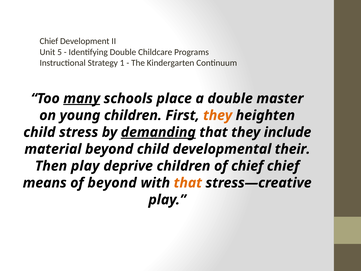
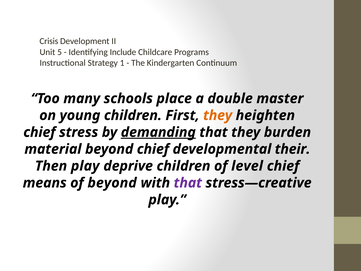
Chief: Chief -> Crisis (49, 41)
Identifying Double: Double -> Include (123, 52)
many underline: present -> none (82, 98)
child: child -> chief (39, 132)
include: include -> burden (287, 132)
beyond child: child -> chief (153, 149)
of chief: chief -> level (247, 166)
that colour: orange -> purple (188, 183)
